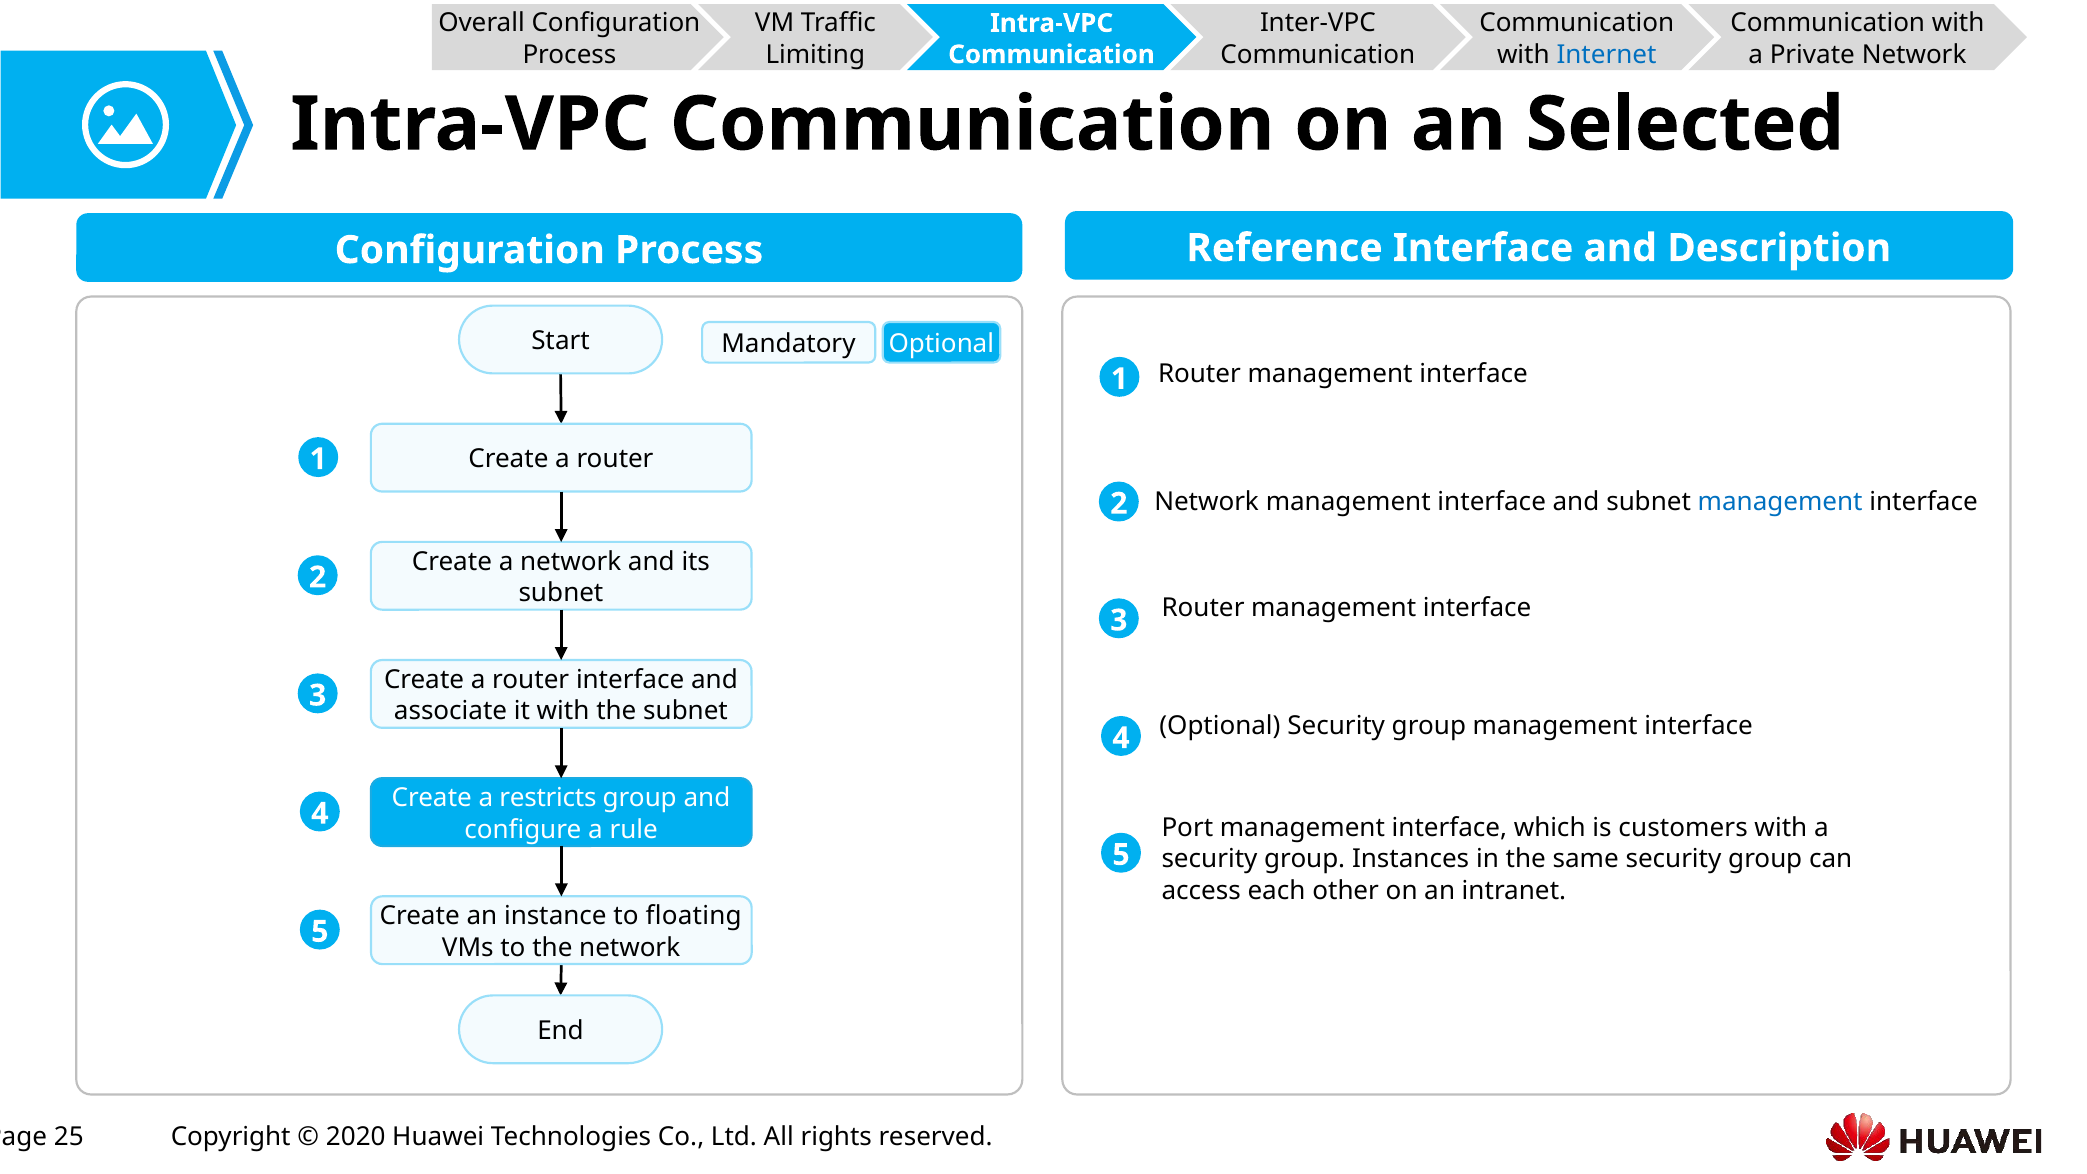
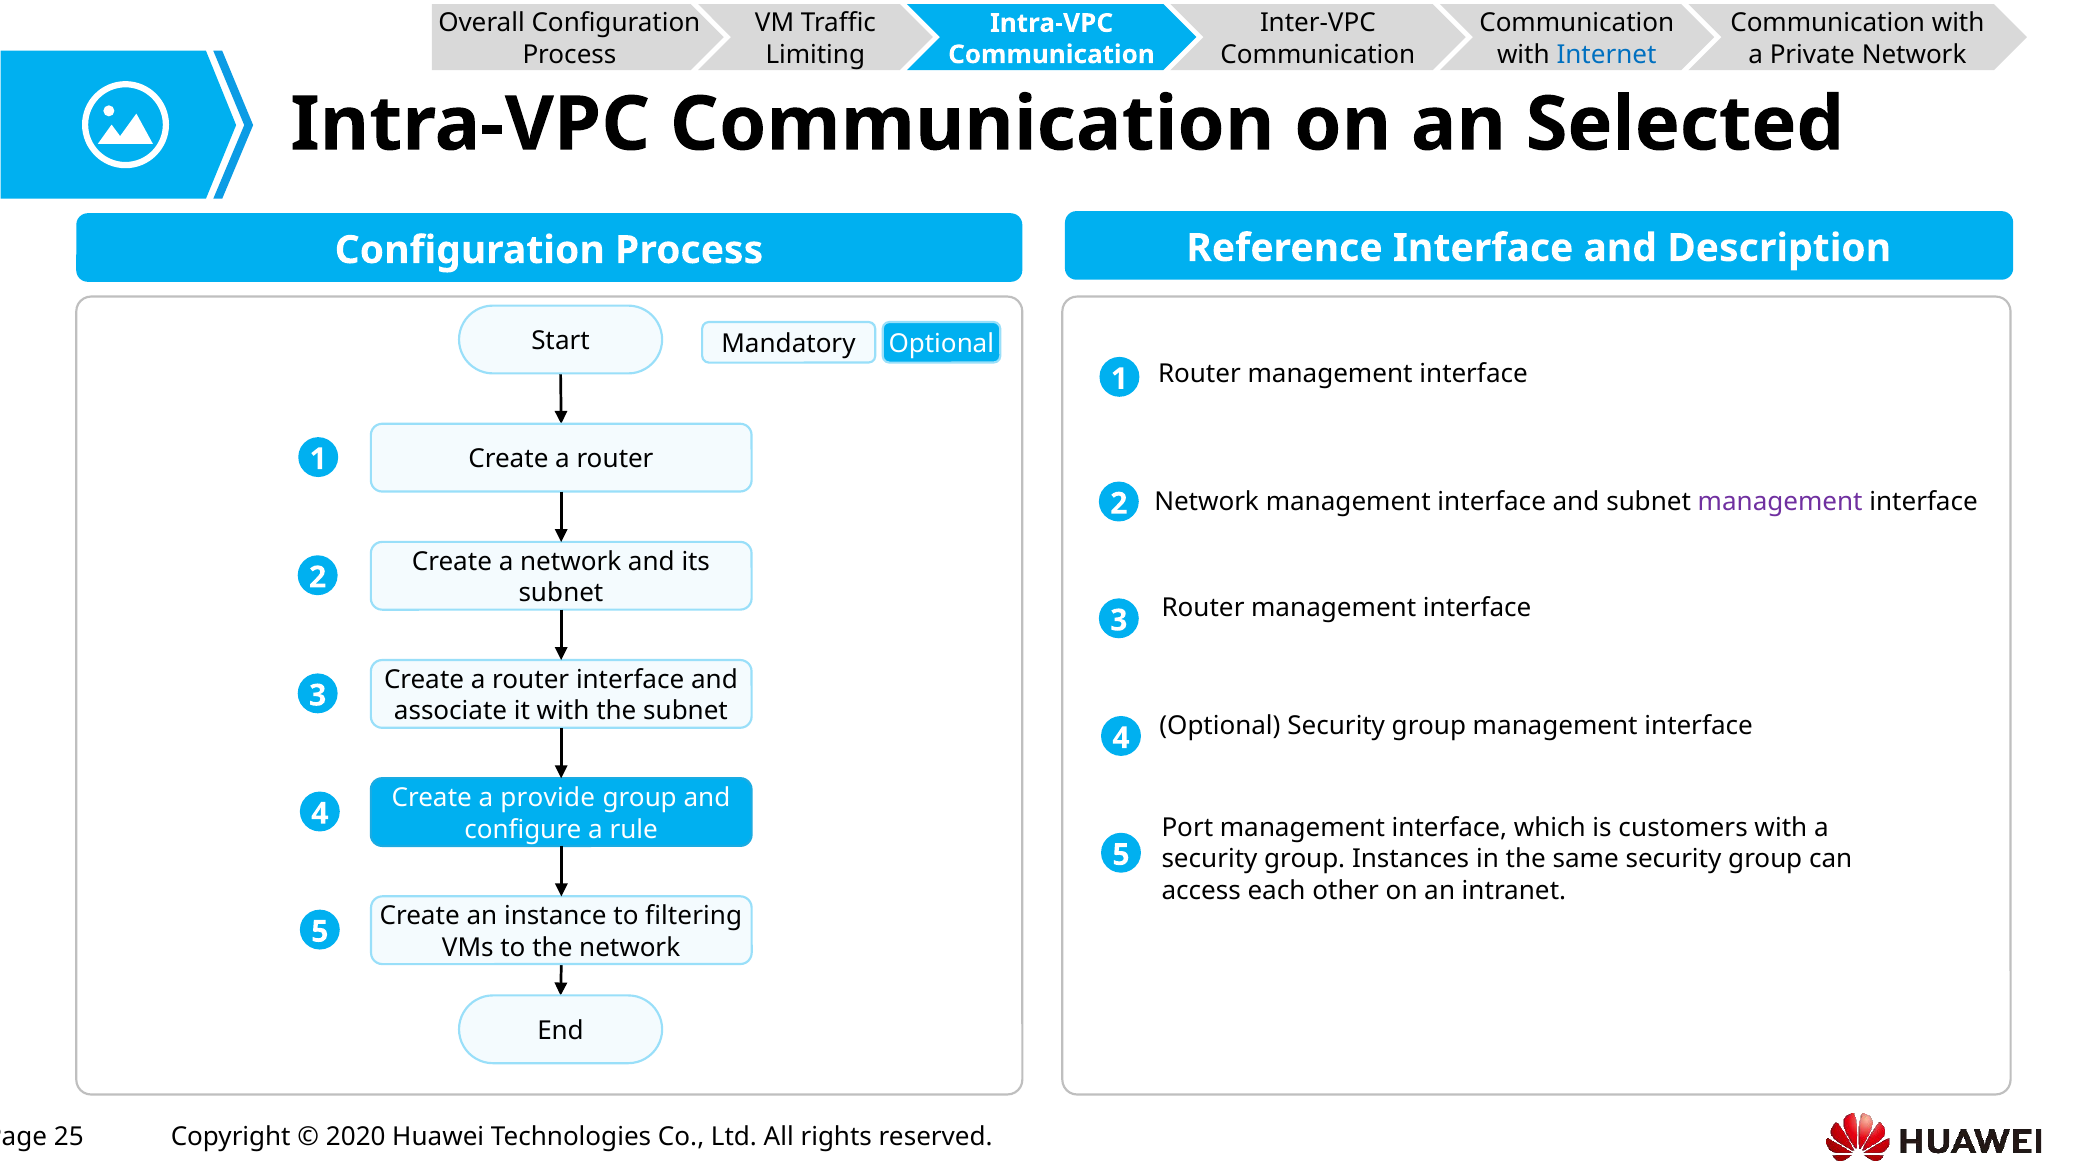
management colour: blue -> purple (1780, 502)
restricts: restricts -> provide (548, 798)
floating: floating -> filtering (694, 916)
